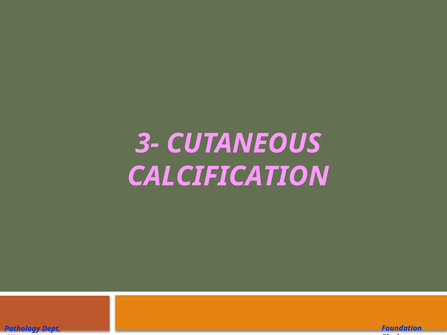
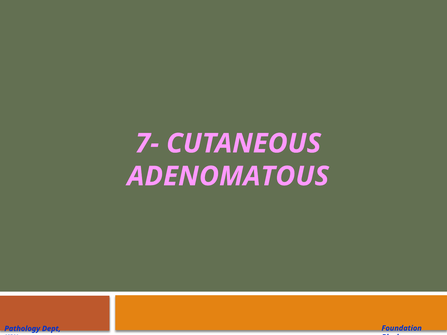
3-: 3- -> 7- (147, 144)
CALCIFICATION: CALCIFICATION -> ADENOMATOUS (228, 176)
